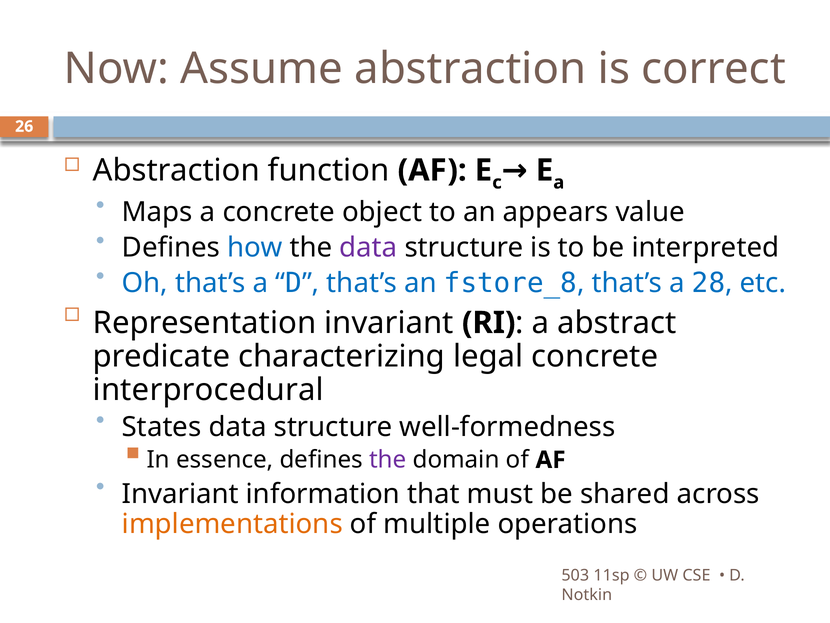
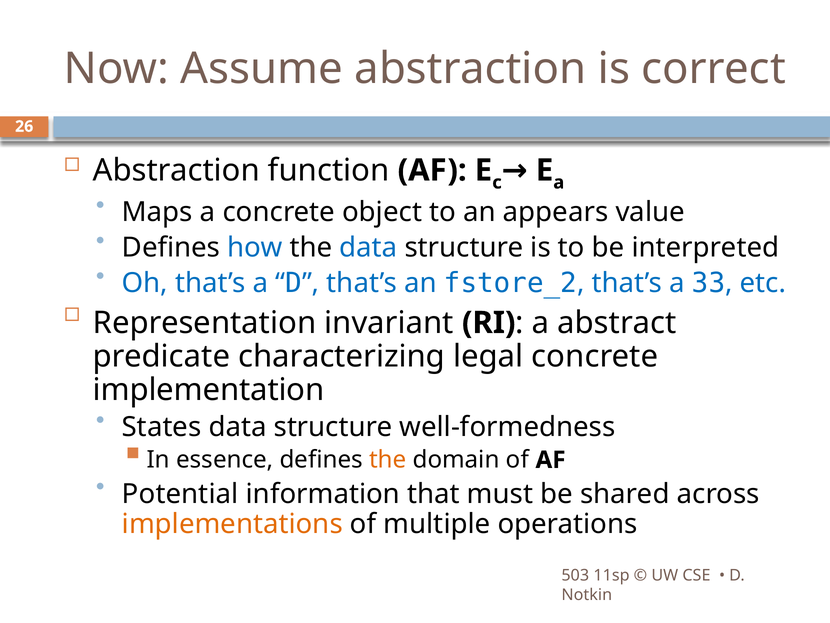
data colour: purple -> blue (368, 248)
fstore_8: fstore_8 -> fstore_2 (510, 283)
28: 28 -> 33 (709, 283)
interprocedural: interprocedural -> implementation (209, 390)
the colour: purple -> orange (388, 460)
Invariant: Invariant -> Potential (180, 494)
